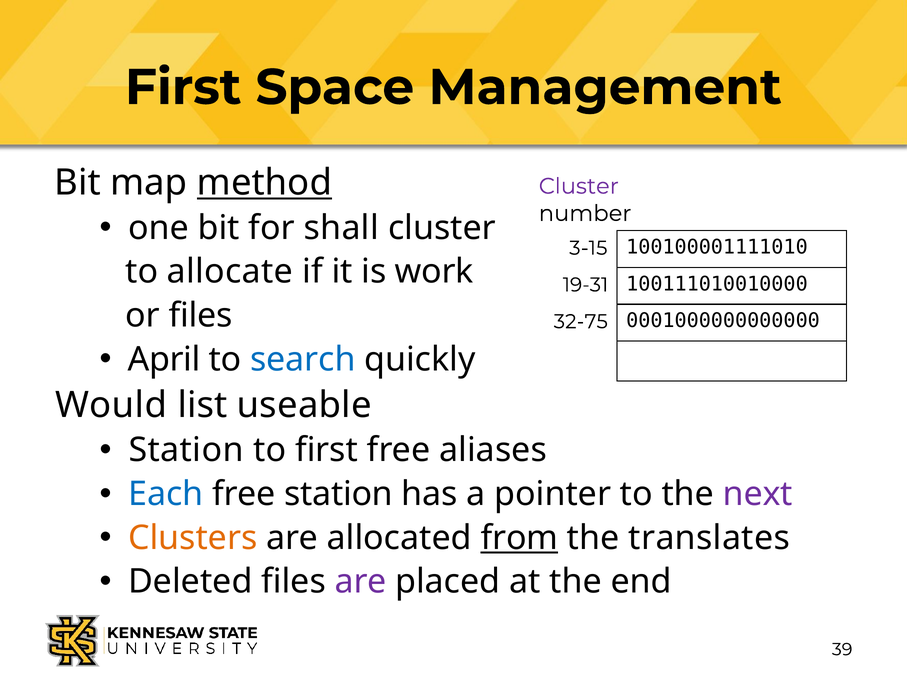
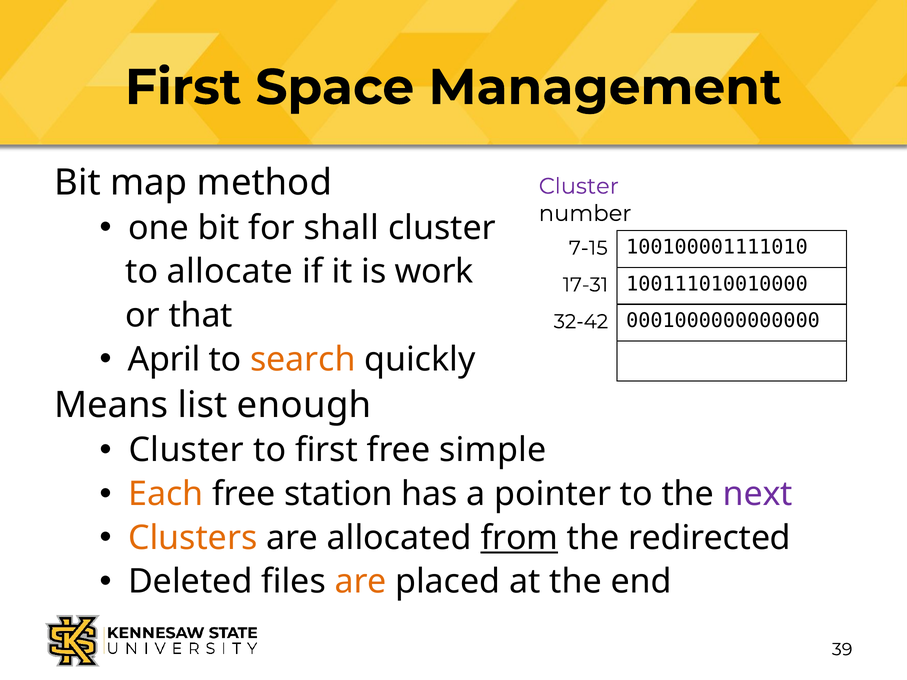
method underline: present -> none (264, 183)
3-15: 3-15 -> 7-15 (588, 248)
19-31: 19-31 -> 17-31 (585, 285)
or files: files -> that (201, 316)
32-75: 32-75 -> 32-42 (581, 322)
search colour: blue -> orange (303, 360)
Would: Would -> Means (111, 405)
useable: useable -> enough (304, 405)
Station: Station -> Cluster (186, 450)
aliases: aliases -> simple (493, 450)
Each colour: blue -> orange (166, 494)
translates: translates -> redirected (710, 538)
are colour: purple -> orange (361, 582)
